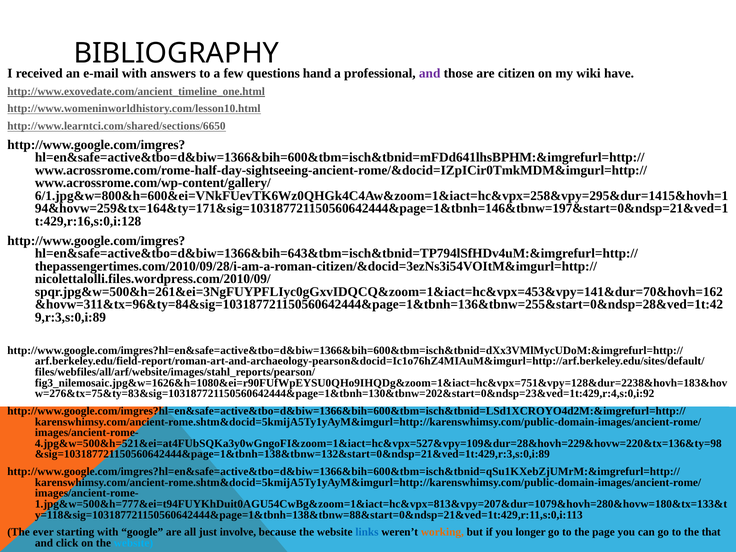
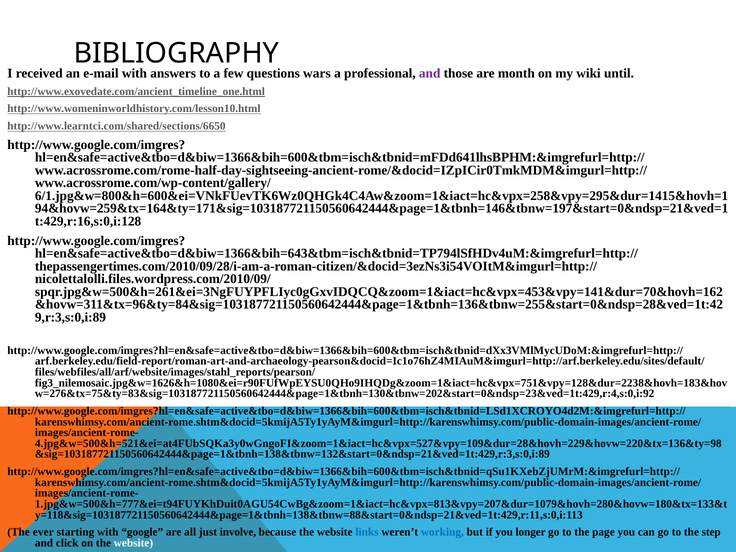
hand: hand -> wars (317, 73)
citizen: citizen -> month (516, 73)
have: have -> until (619, 73)
working colour: orange -> blue (442, 532)
that: that -> step (711, 532)
website colour: light blue -> white (134, 543)
